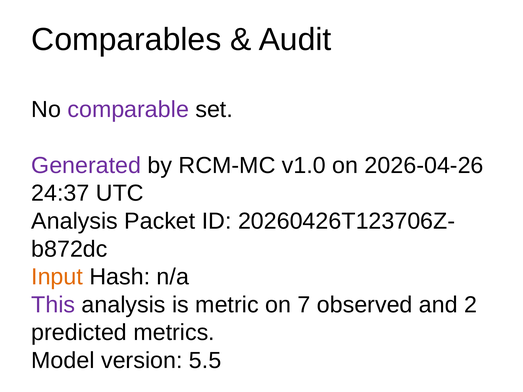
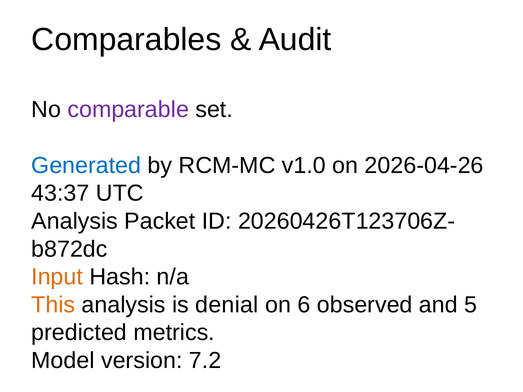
Generated colour: purple -> blue (86, 165)
24:37: 24:37 -> 43:37 (60, 193)
This colour: purple -> orange (53, 305)
metric: metric -> denial (227, 305)
7: 7 -> 6 (304, 305)
2: 2 -> 5 (471, 305)
5.5: 5.5 -> 7.2 (205, 361)
